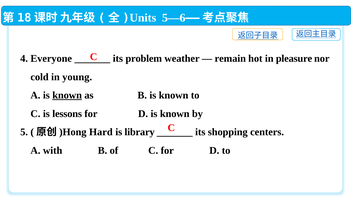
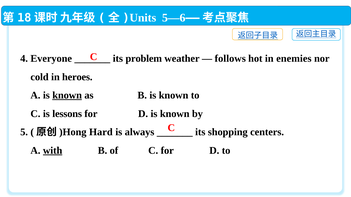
remain: remain -> follows (230, 59)
pleasure: pleasure -> enemies (294, 59)
young: young -> heroes (77, 77)
library: library -> always (140, 132)
with underline: none -> present (53, 151)
